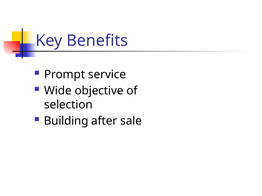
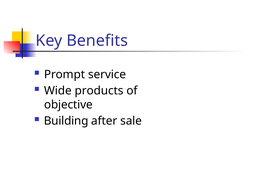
objective: objective -> products (99, 91)
selection: selection -> objective (68, 105)
